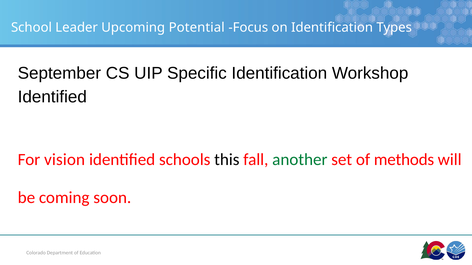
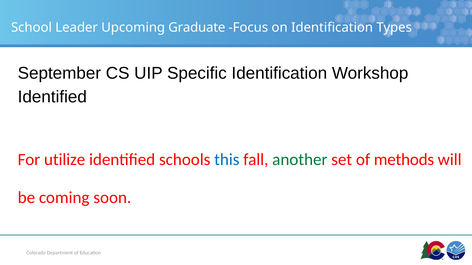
Potential: Potential -> Graduate (197, 27)
vision: vision -> utilize (65, 160)
this colour: black -> blue (227, 160)
